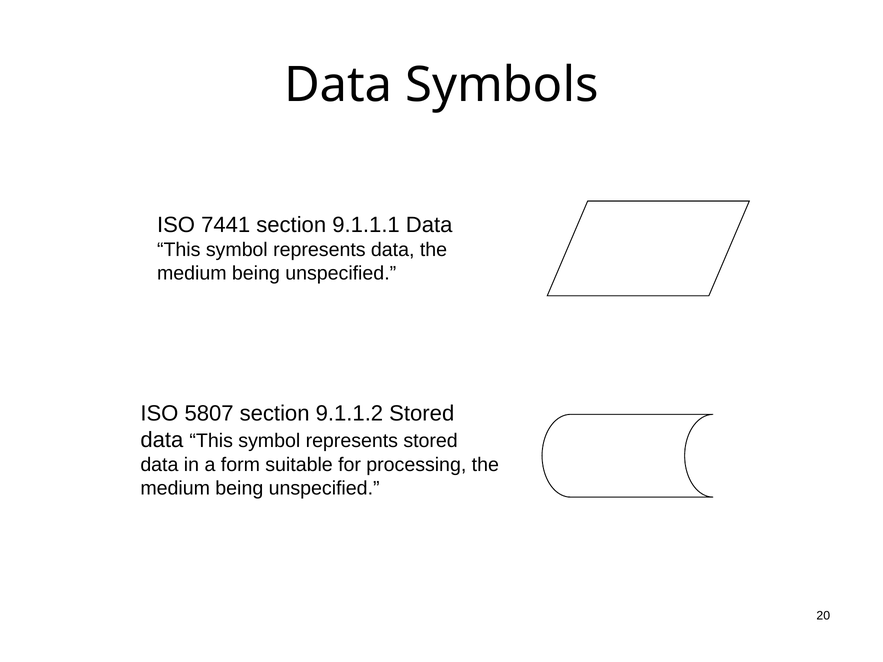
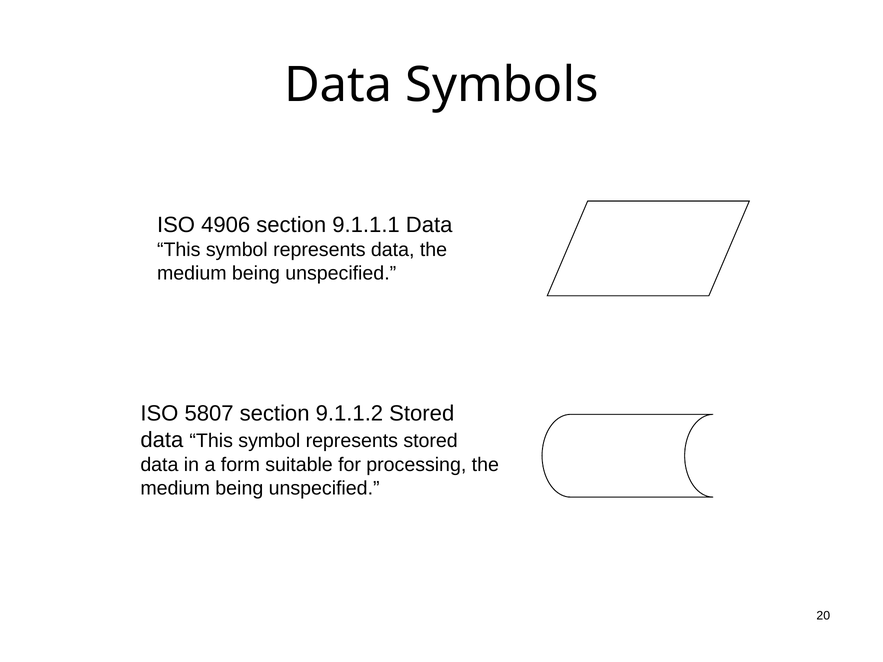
7441: 7441 -> 4906 (226, 225)
